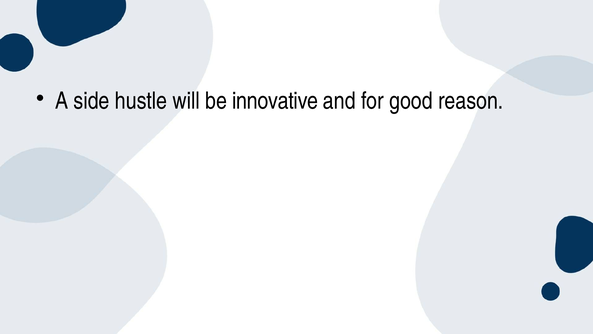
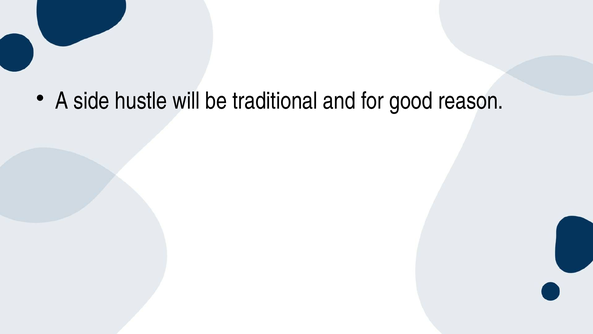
innovative: innovative -> traditional (275, 101)
